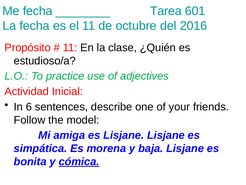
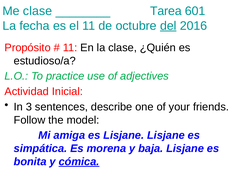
Me fecha: fecha -> clase (38, 11)
del underline: none -> present (168, 26)
6: 6 -> 3 (29, 107)
